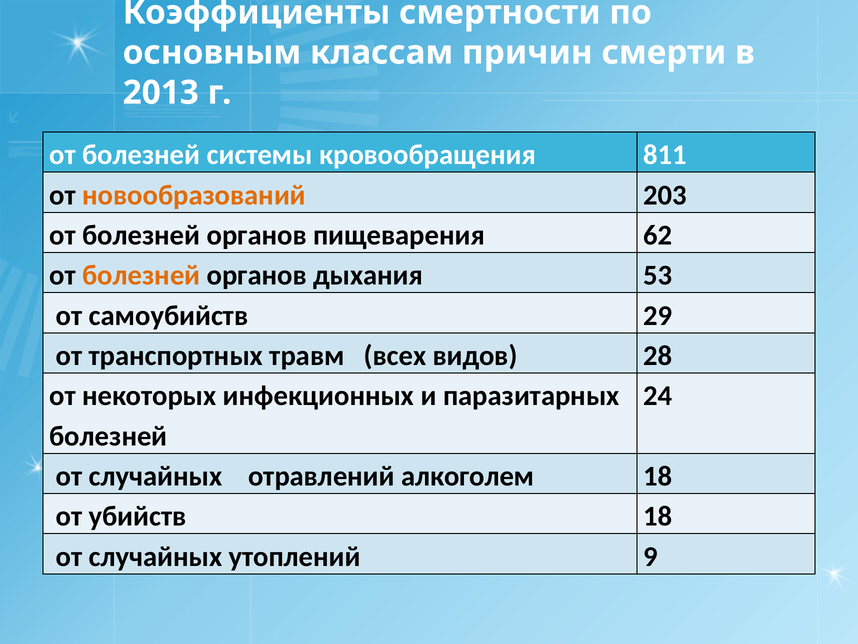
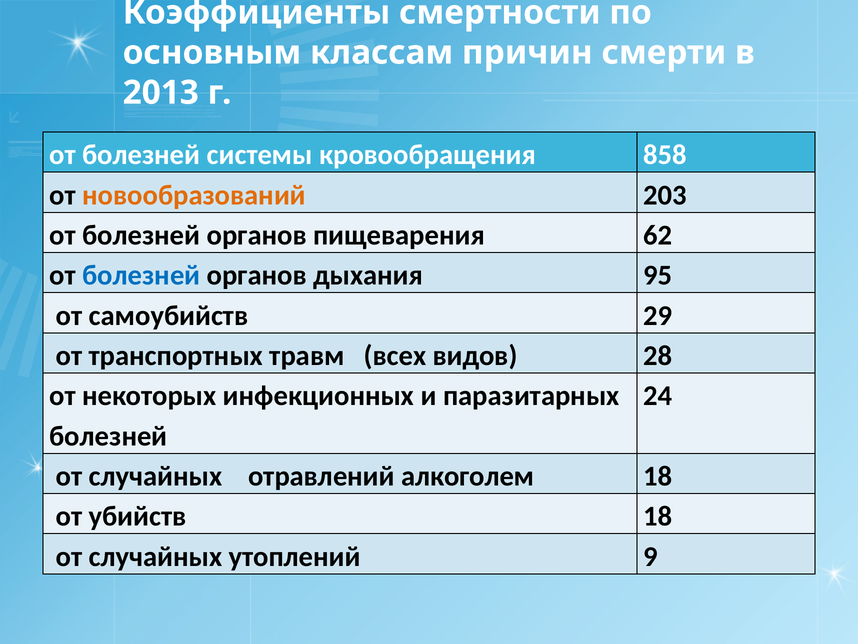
811: 811 -> 858 (665, 155)
болезней colour: orange -> blue (141, 275)
53: 53 -> 95 (658, 275)
